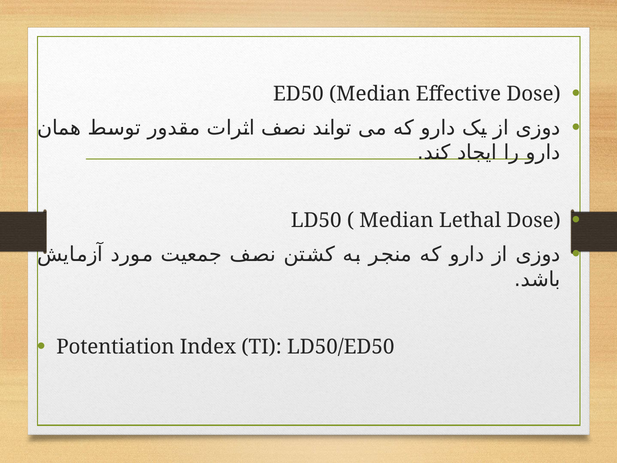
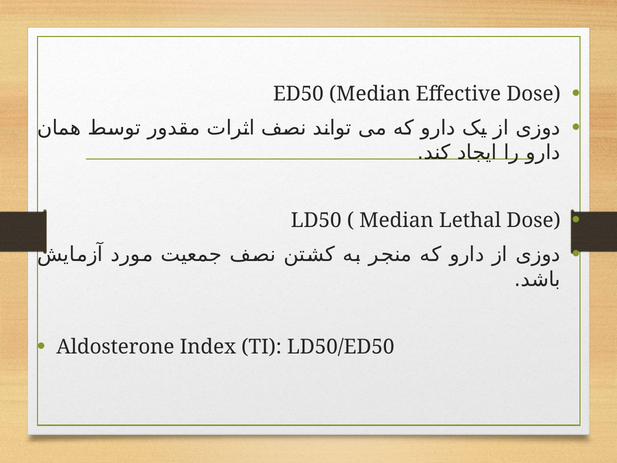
Potentiation: Potentiation -> Aldosterone (115, 347)
